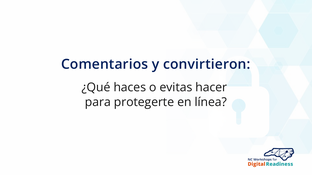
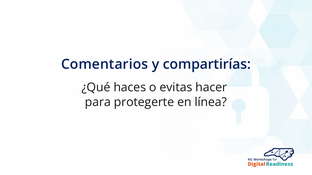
convirtieron: convirtieron -> compartirías (207, 65)
